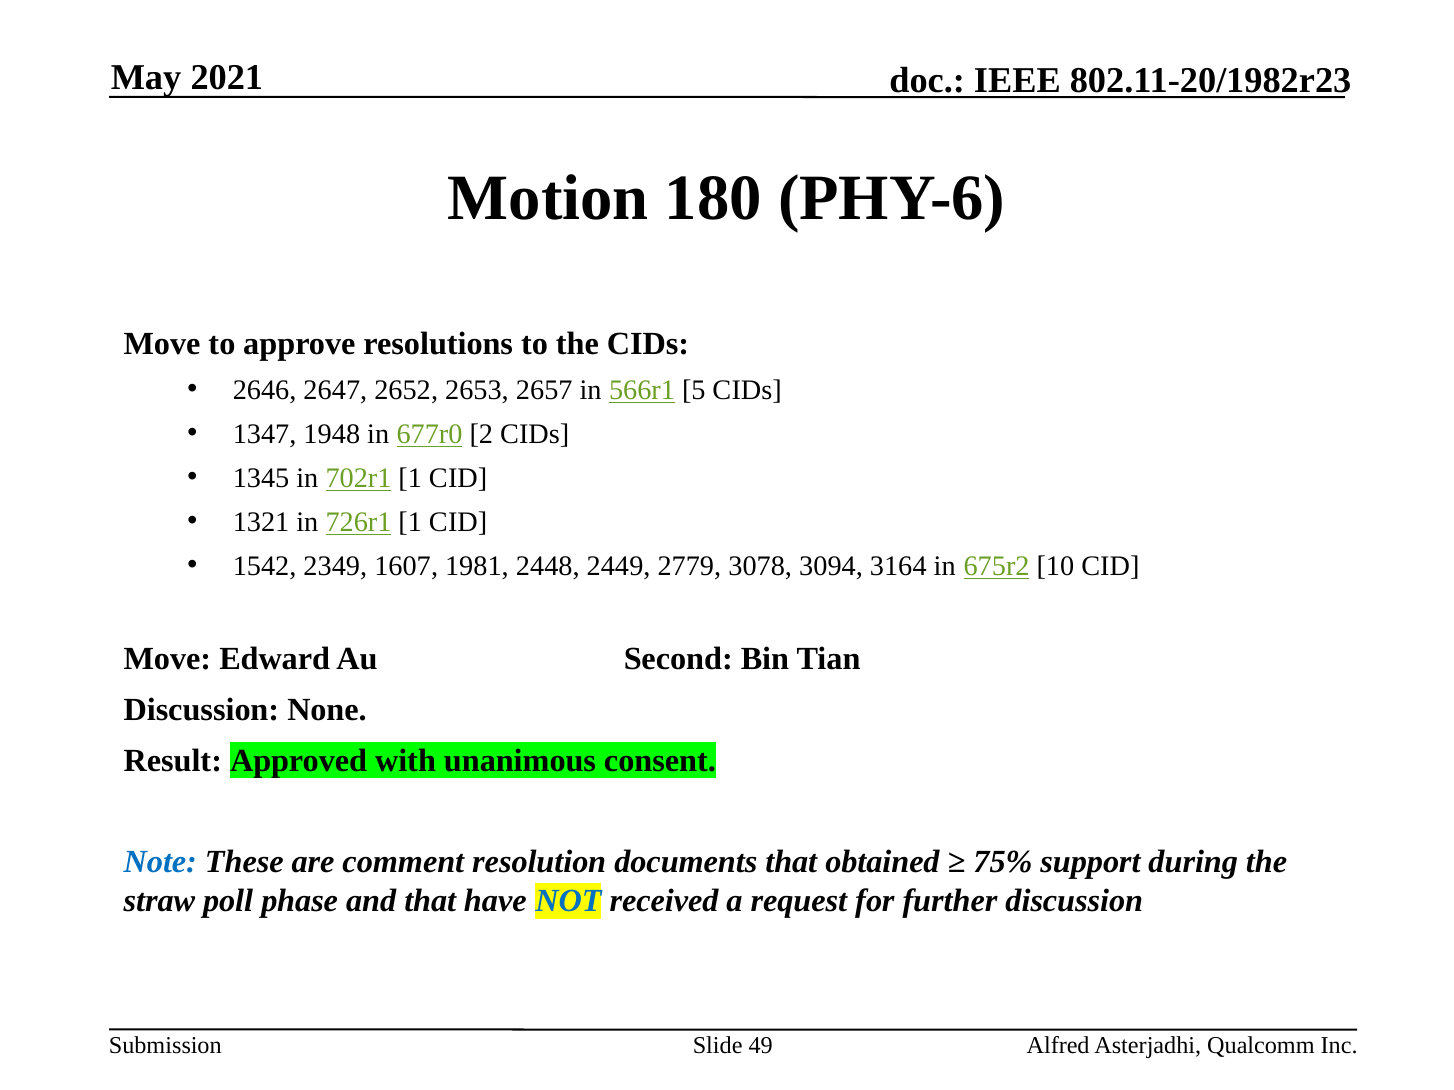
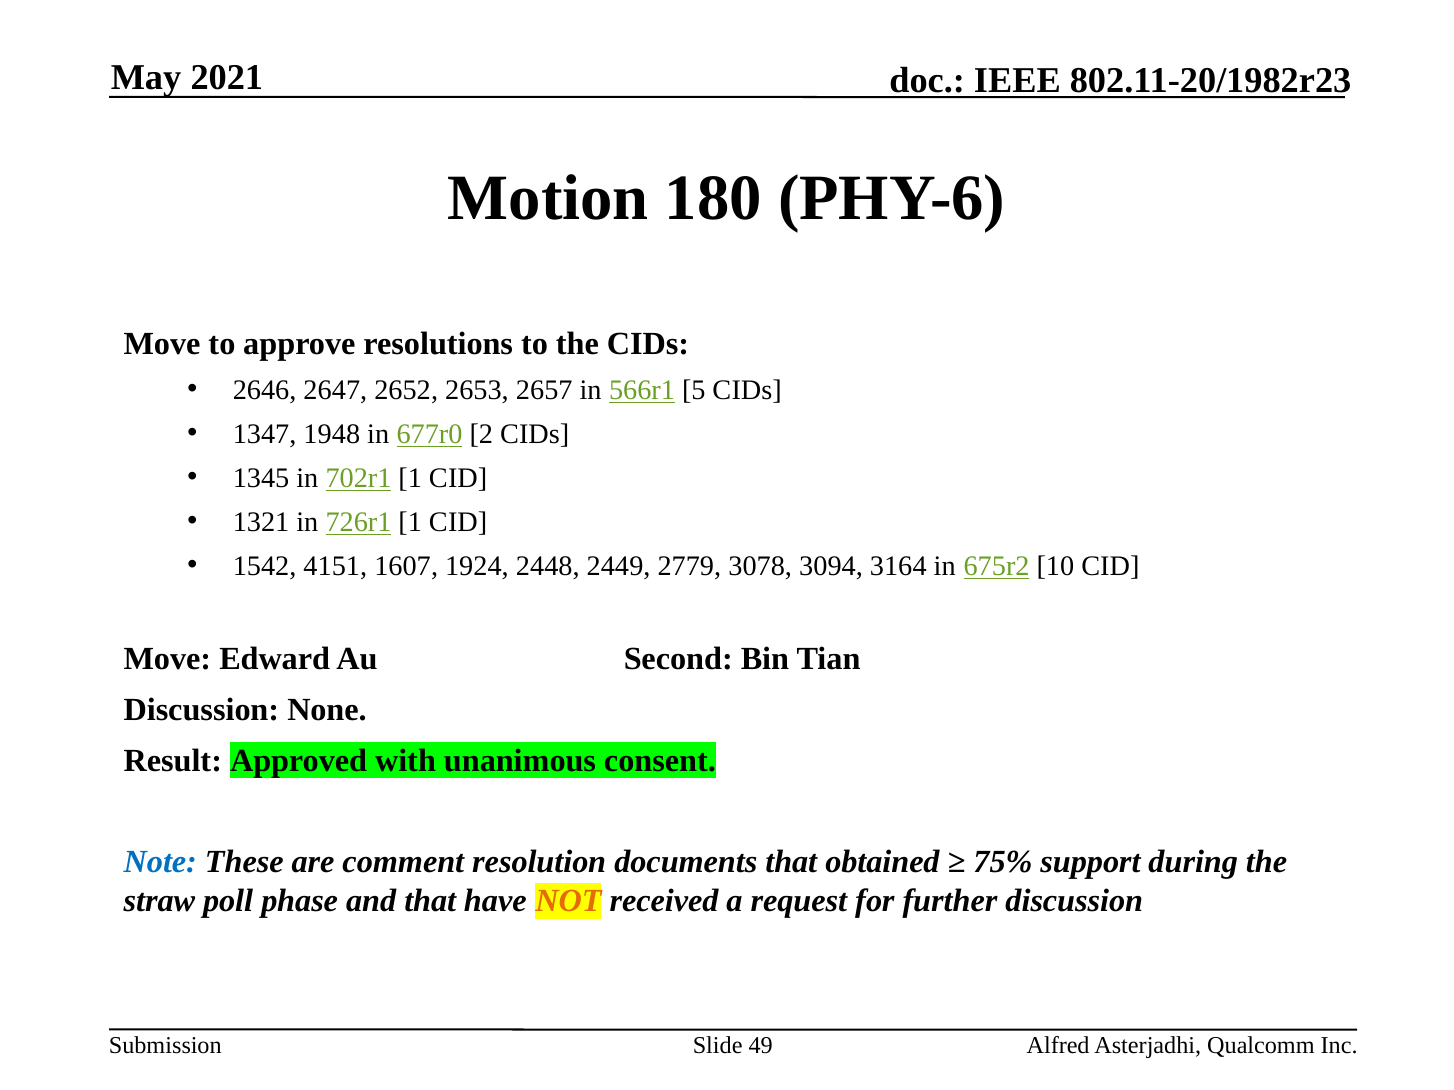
2349: 2349 -> 4151 (335, 566)
1981: 1981 -> 1924 (477, 566)
NOT colour: blue -> orange (569, 901)
